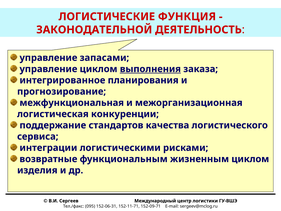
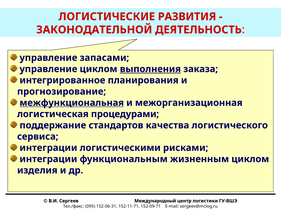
ФУНКЦИЯ: ФУНКЦИЯ -> РАЗВИТИЯ (187, 17)
межфункциональная underline: none -> present (72, 103)
конкуренции: конкуренции -> процедурами (125, 114)
возвратные: возвратные -> интеграции (48, 159)
